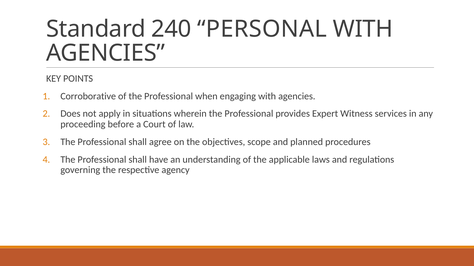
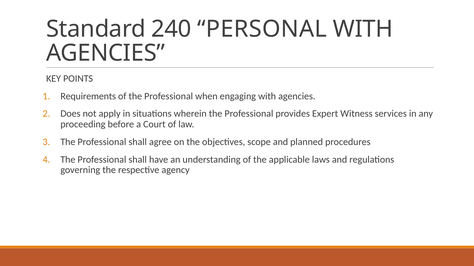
Corroborative: Corroborative -> Requirements (88, 96)
